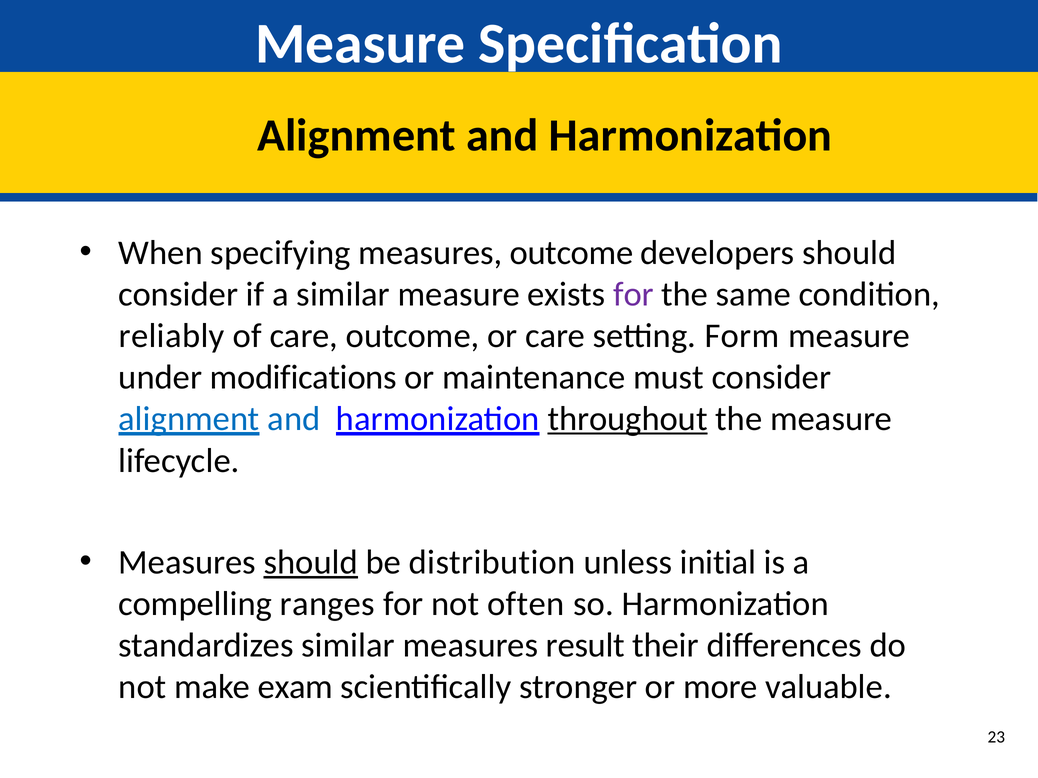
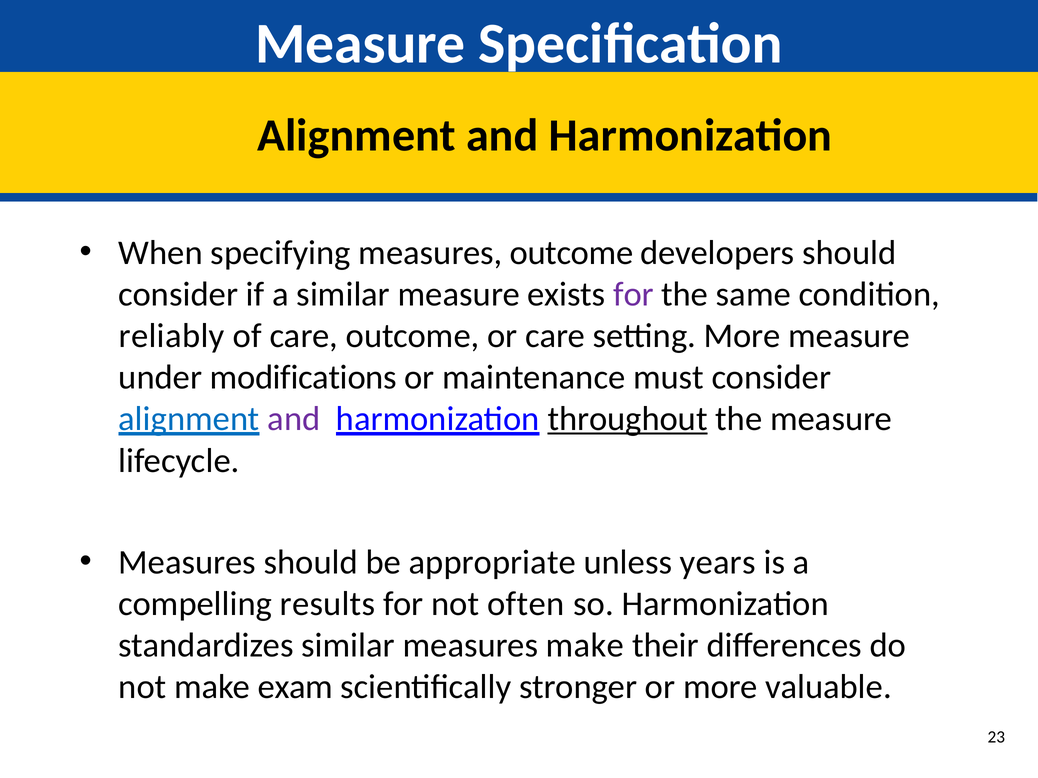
setting Form: Form -> More (742, 336)
and colour: blue -> purple (294, 419)
should underline: present -> none (311, 563)
distribution: distribution -> appropriate (492, 563)
initial: initial -> years (718, 563)
ranges: ranges -> results (327, 604)
measures result: result -> make (585, 646)
